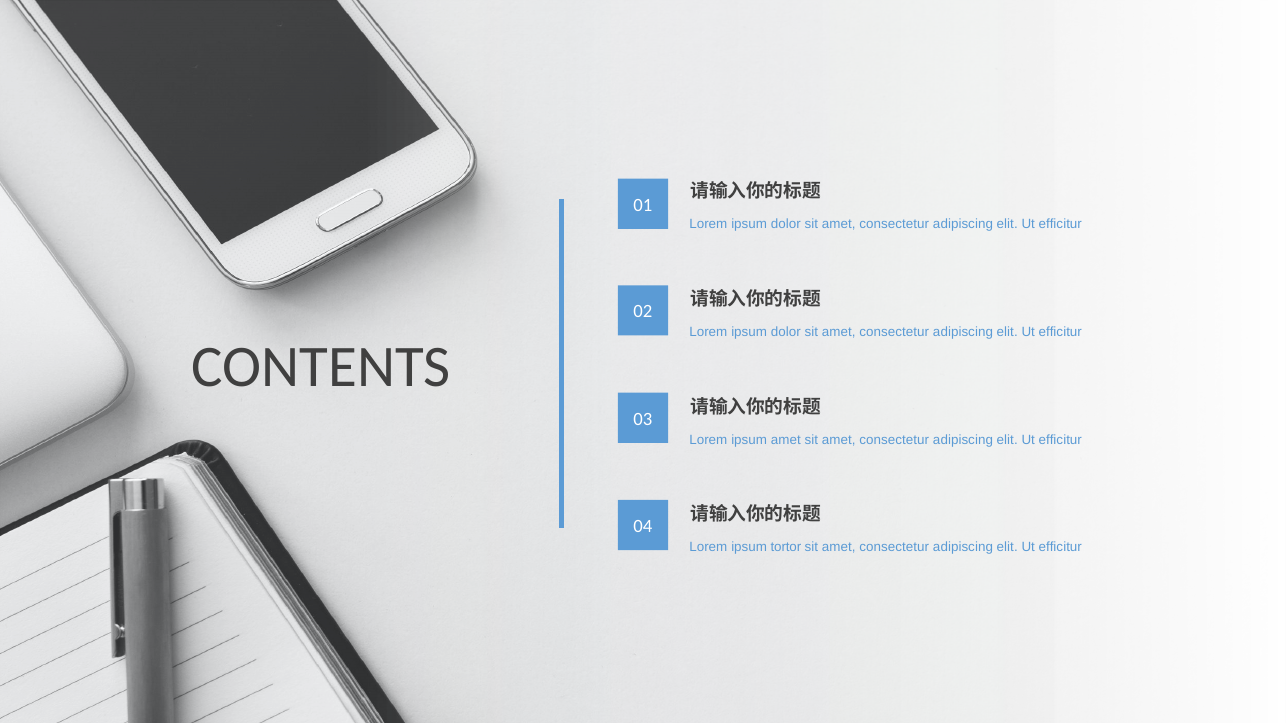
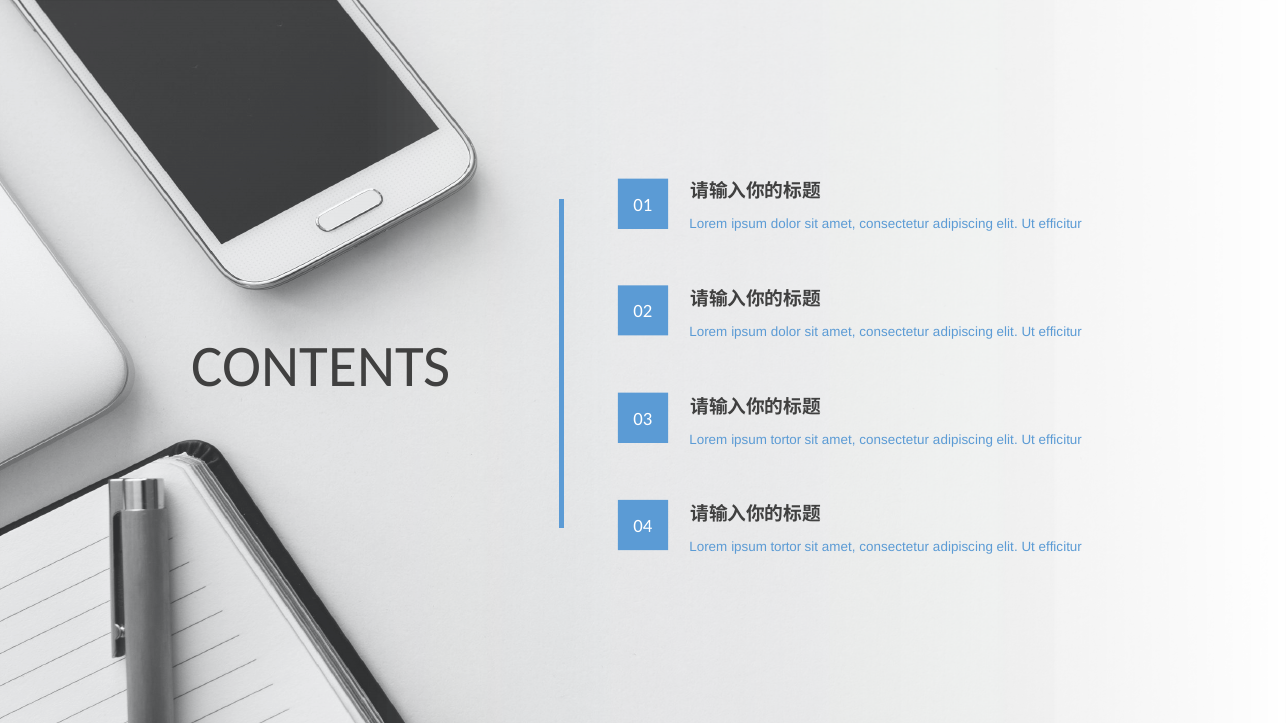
amet: amet -> tortor (786, 440)
